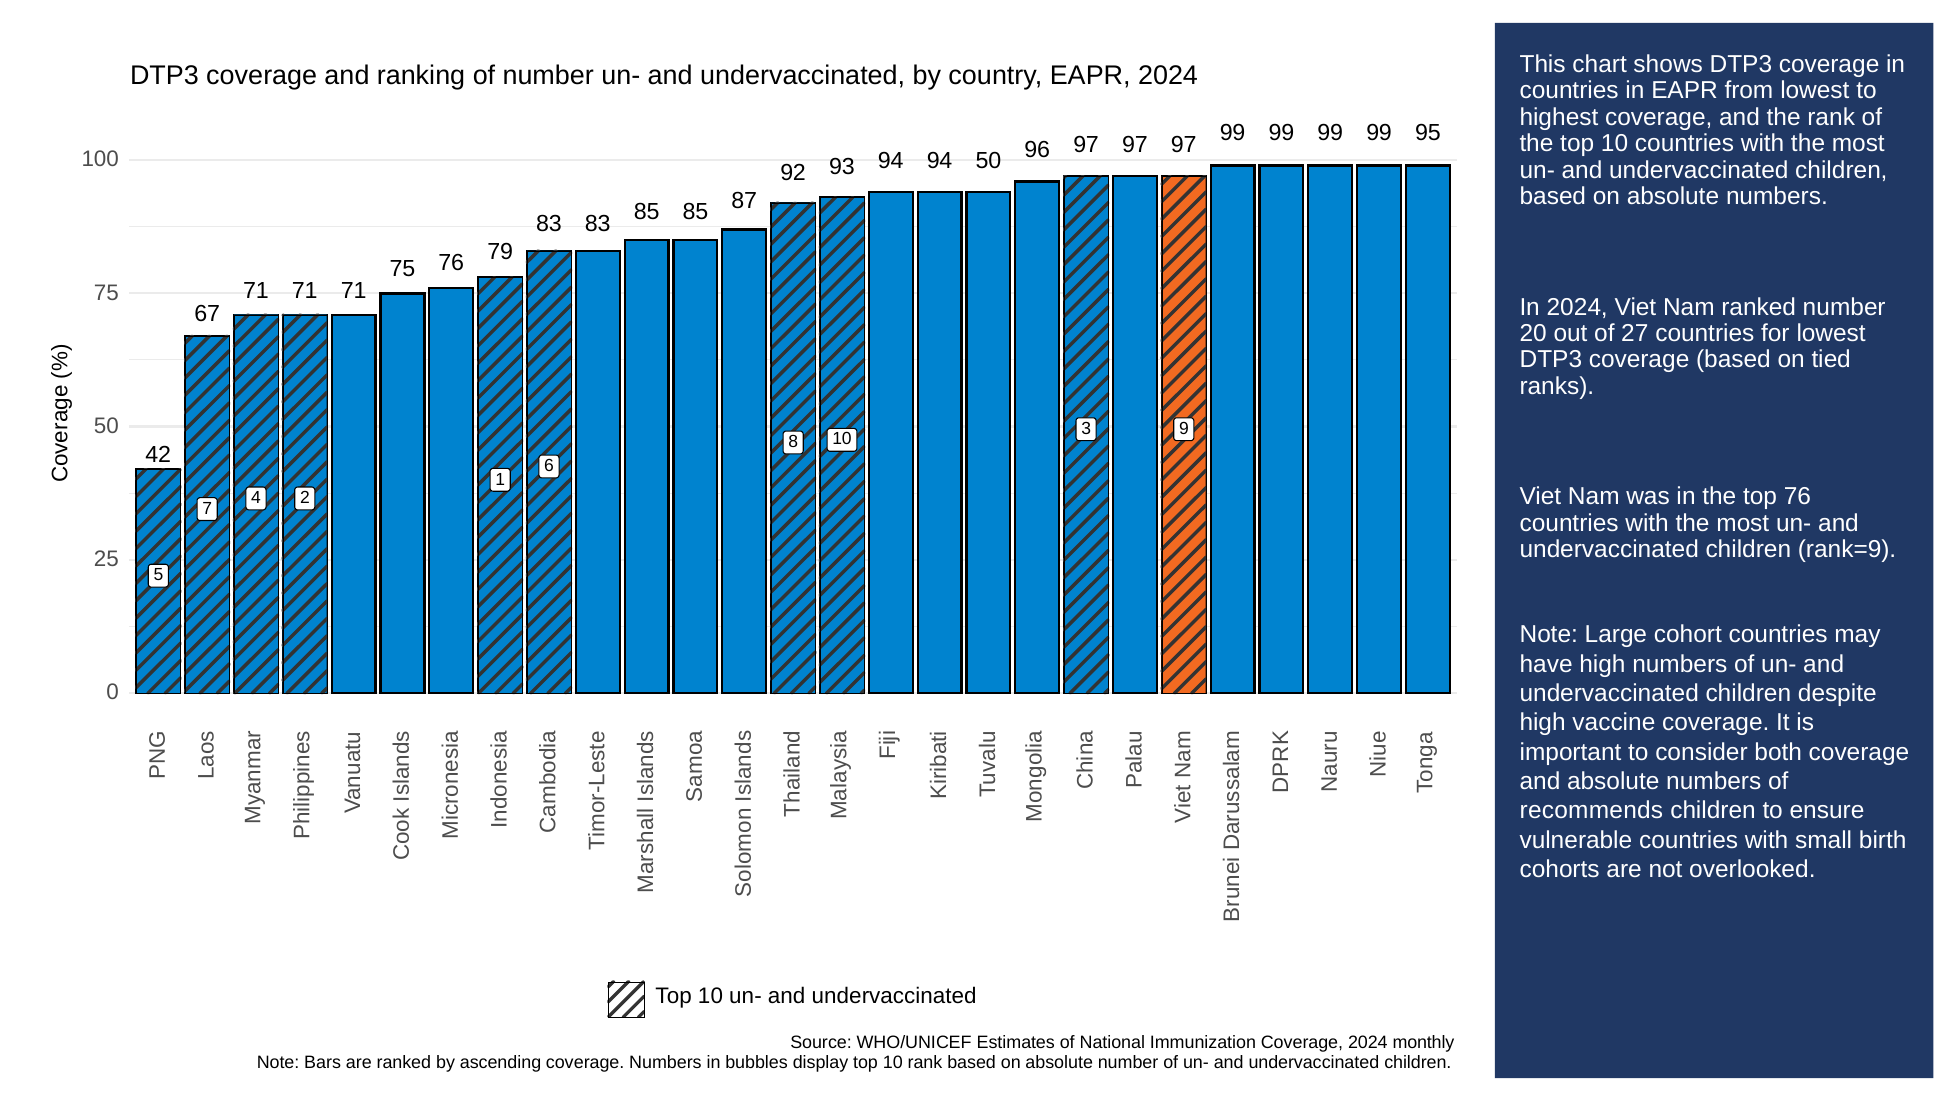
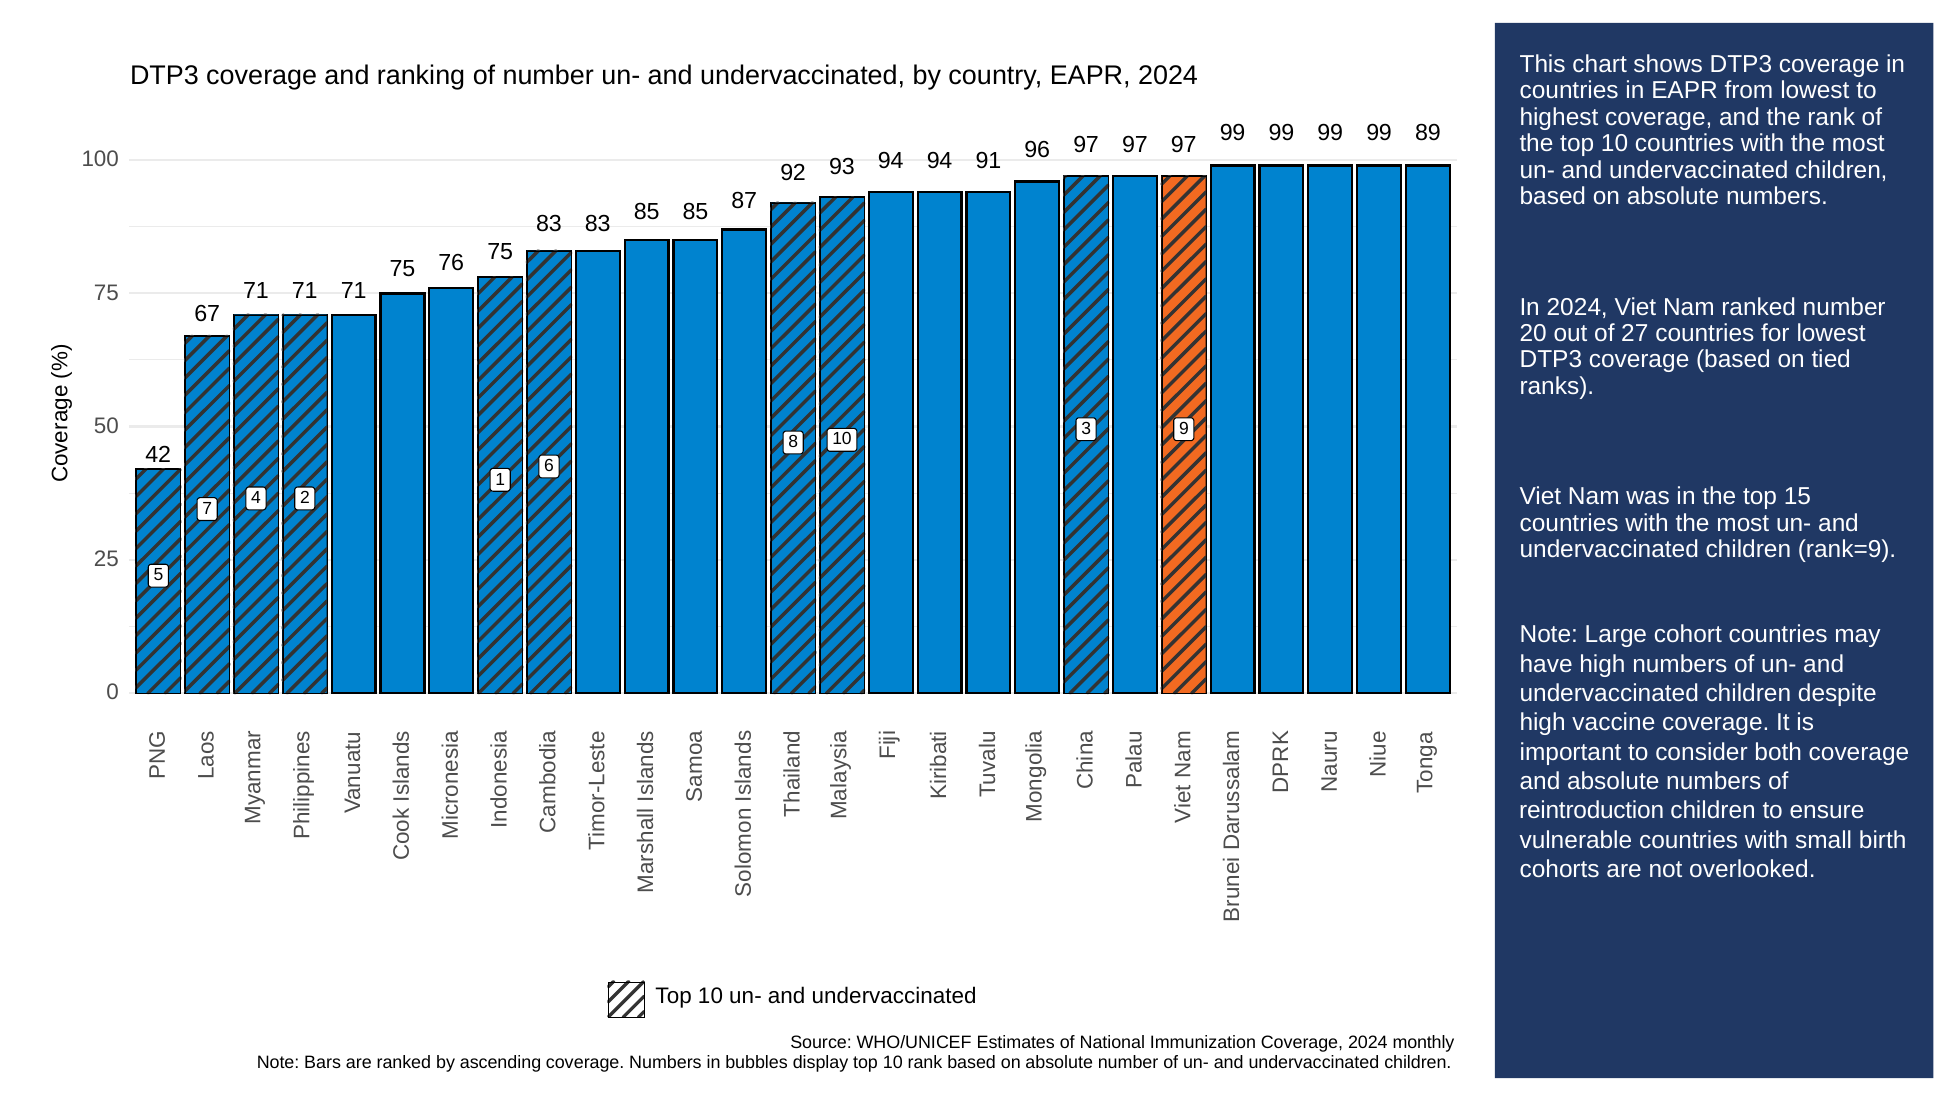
95: 95 -> 89 (1428, 133)
94 50: 50 -> 91 (988, 161)
76 79: 79 -> 75 (500, 252)
top 76: 76 -> 15 (1797, 497)
recommends: recommends -> reintroduction (1592, 811)
